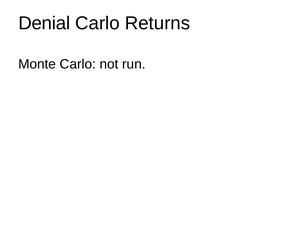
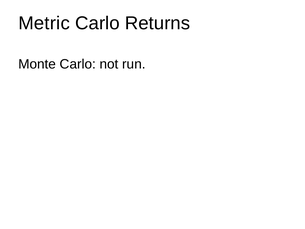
Denial: Denial -> Metric (44, 23)
